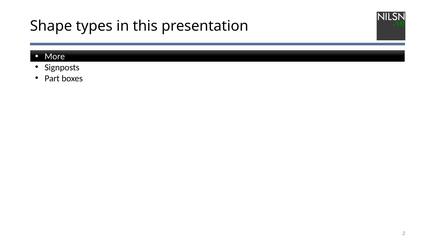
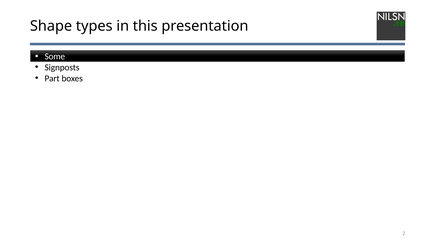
More: More -> Some (55, 56)
